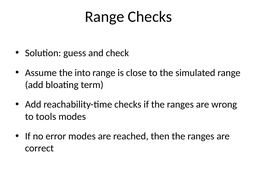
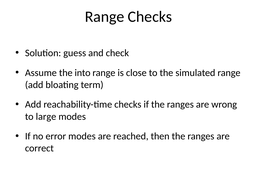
tools: tools -> large (46, 116)
